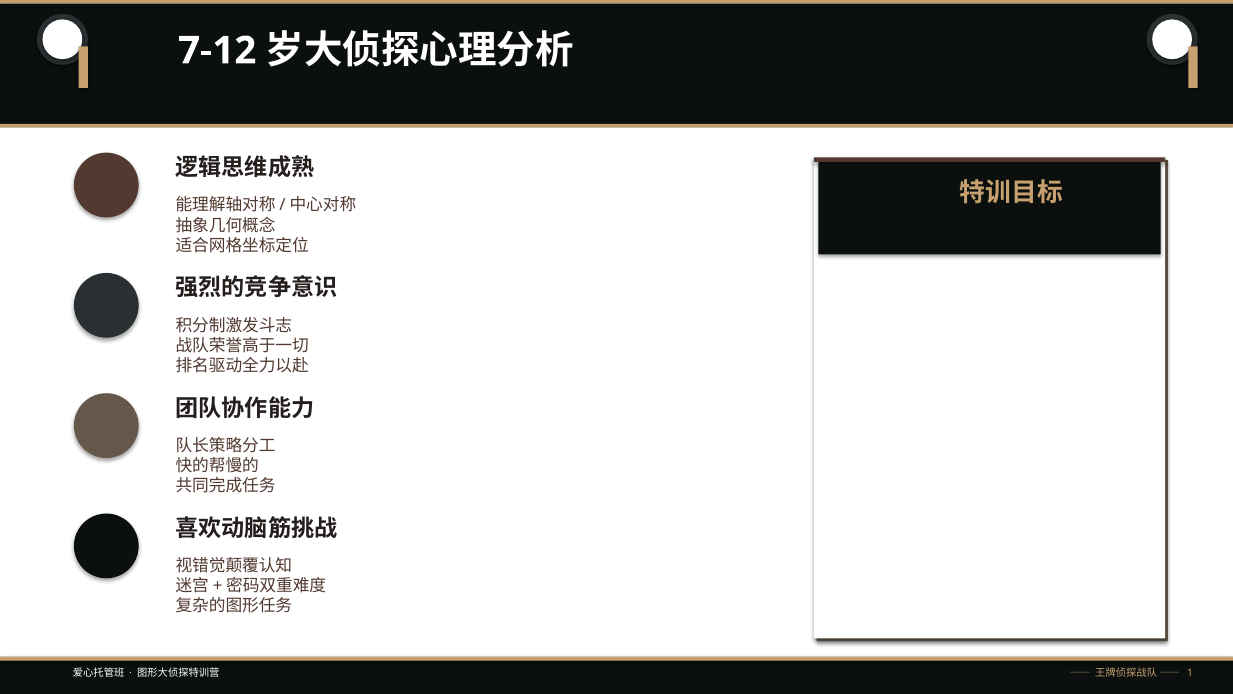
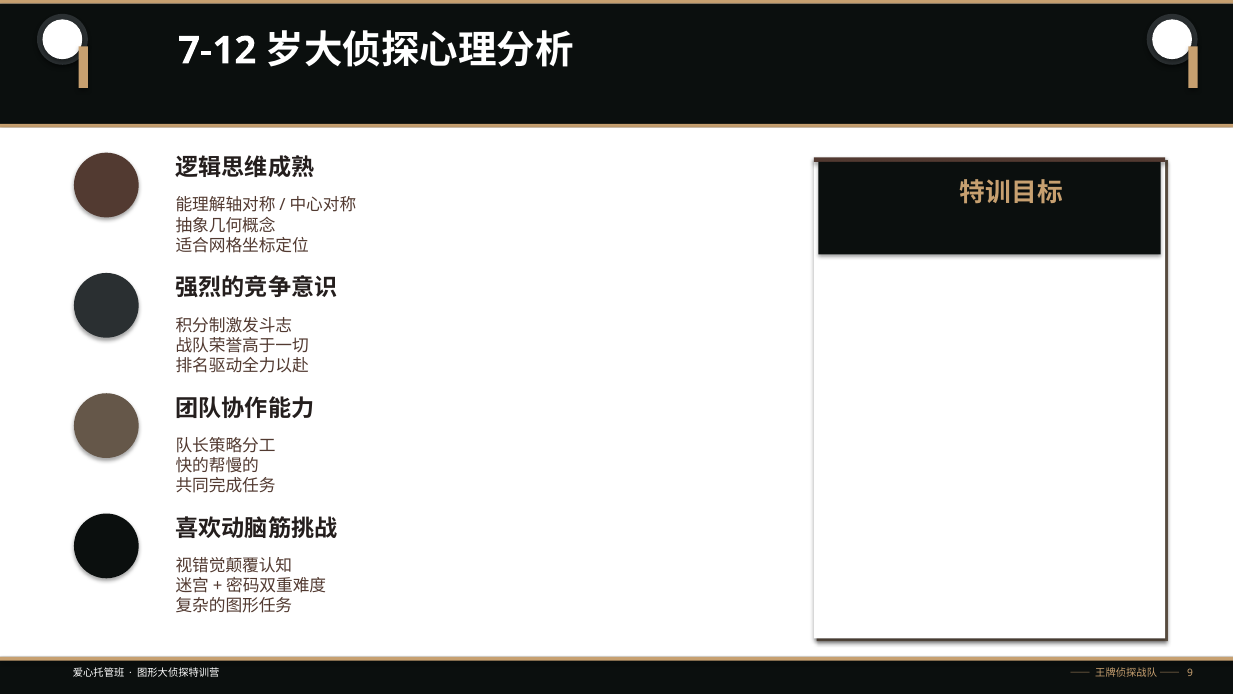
1: 1 -> 9 (1190, 673)
